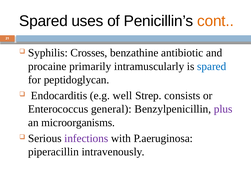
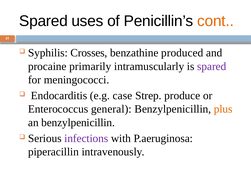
antibiotic: antibiotic -> produced (182, 53)
spared colour: blue -> purple (212, 66)
peptidoglycan: peptidoglycan -> meningococci (77, 79)
well: well -> case (122, 95)
consists: consists -> produce (182, 95)
plus colour: purple -> orange (223, 109)
an microorganisms: microorganisms -> benzylpenicillin (78, 122)
